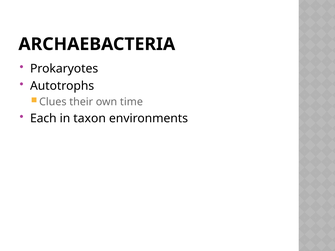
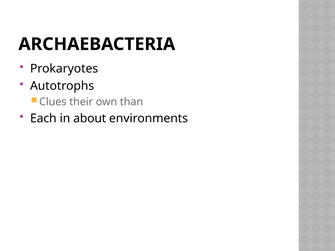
time: time -> than (131, 102)
taxon: taxon -> about (90, 118)
